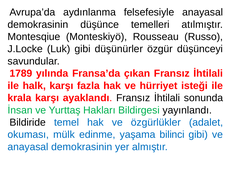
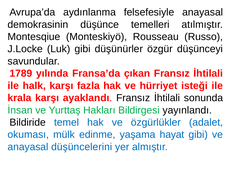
bilinci: bilinci -> hayat (172, 134)
demokrasinin: demokrasinin -> düşüncelerini (82, 147)
